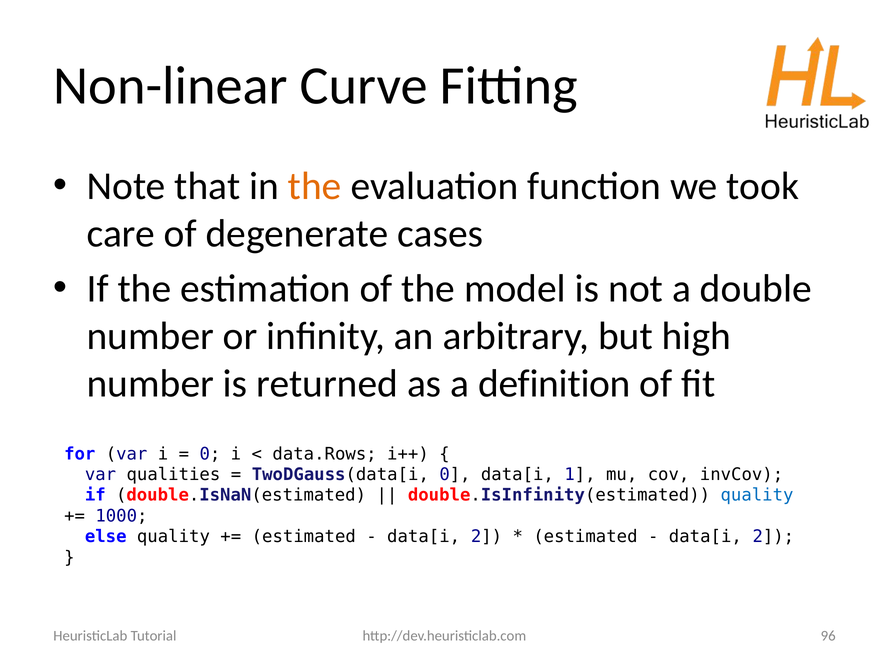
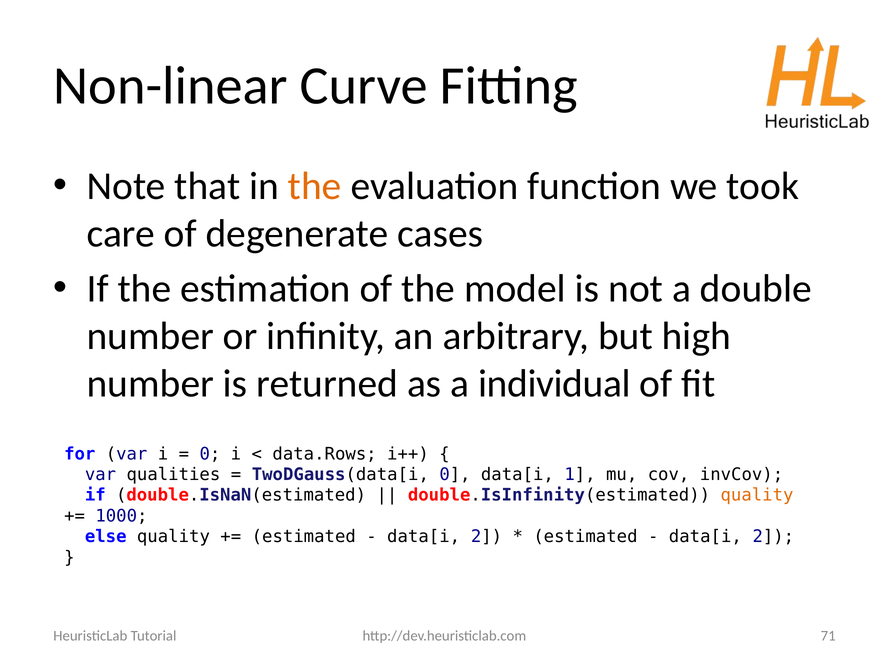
definition: definition -> individual (554, 384)
quality colour: blue -> orange (757, 496)
96: 96 -> 71 (828, 637)
